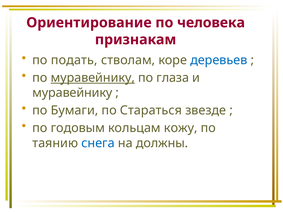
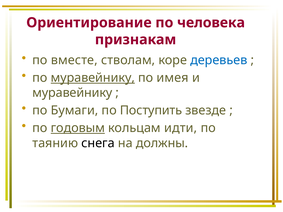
подать: подать -> вместе (74, 60)
глаза: глаза -> имея (173, 78)
Стараться: Стараться -> Поступить (151, 111)
годовым underline: none -> present (78, 128)
кожу: кожу -> идти (181, 128)
снега colour: blue -> black (98, 143)
